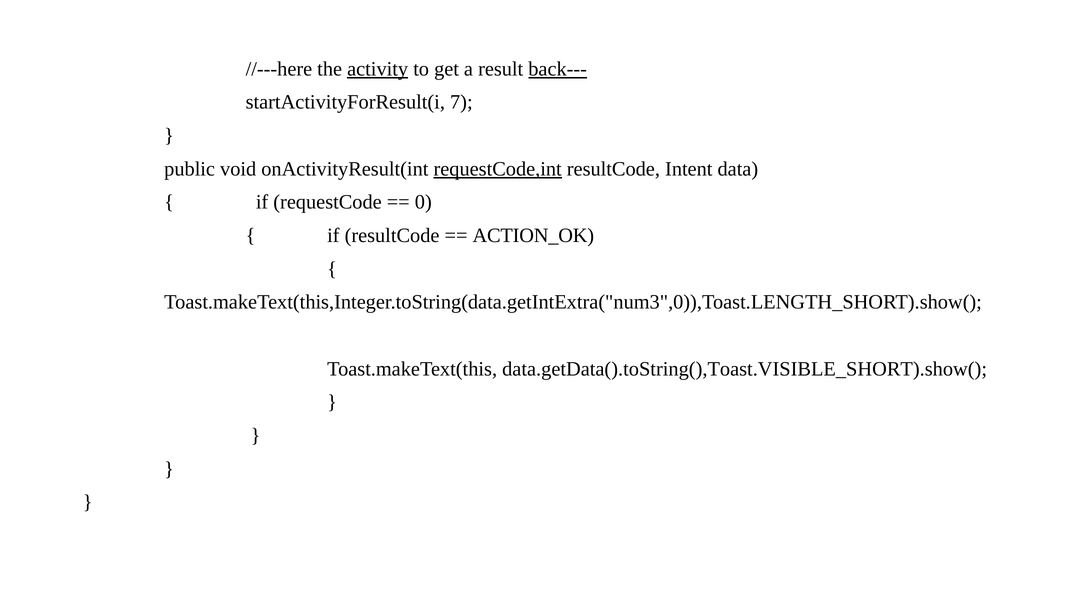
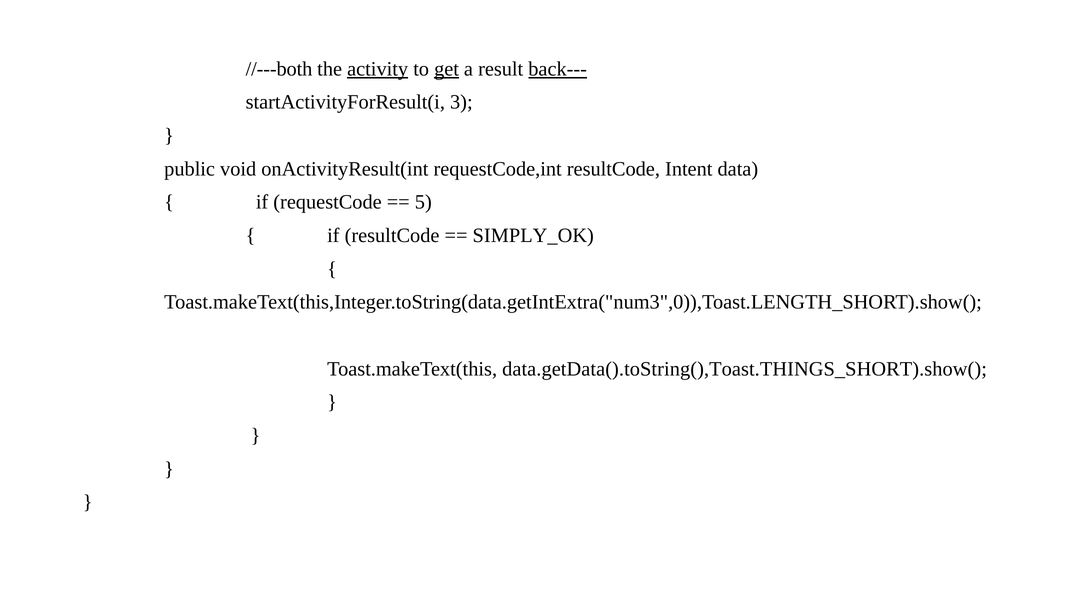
//---here: //---here -> //---both (279, 69)
get underline: none -> present (447, 69)
7: 7 -> 3 (461, 102)
requestCode,int underline: present -> none (498, 169)
0: 0 -> 5 (423, 202)
ACTION_OK: ACTION_OK -> SIMPLY_OK (533, 236)
data.getData().toString(),Toast.VISIBLE_SHORT).show(: data.getData().toString(),Toast.VISIBLE_SHORT).show( -> data.getData().toString(),Toast.THINGS_SHORT).show( (745, 369)
